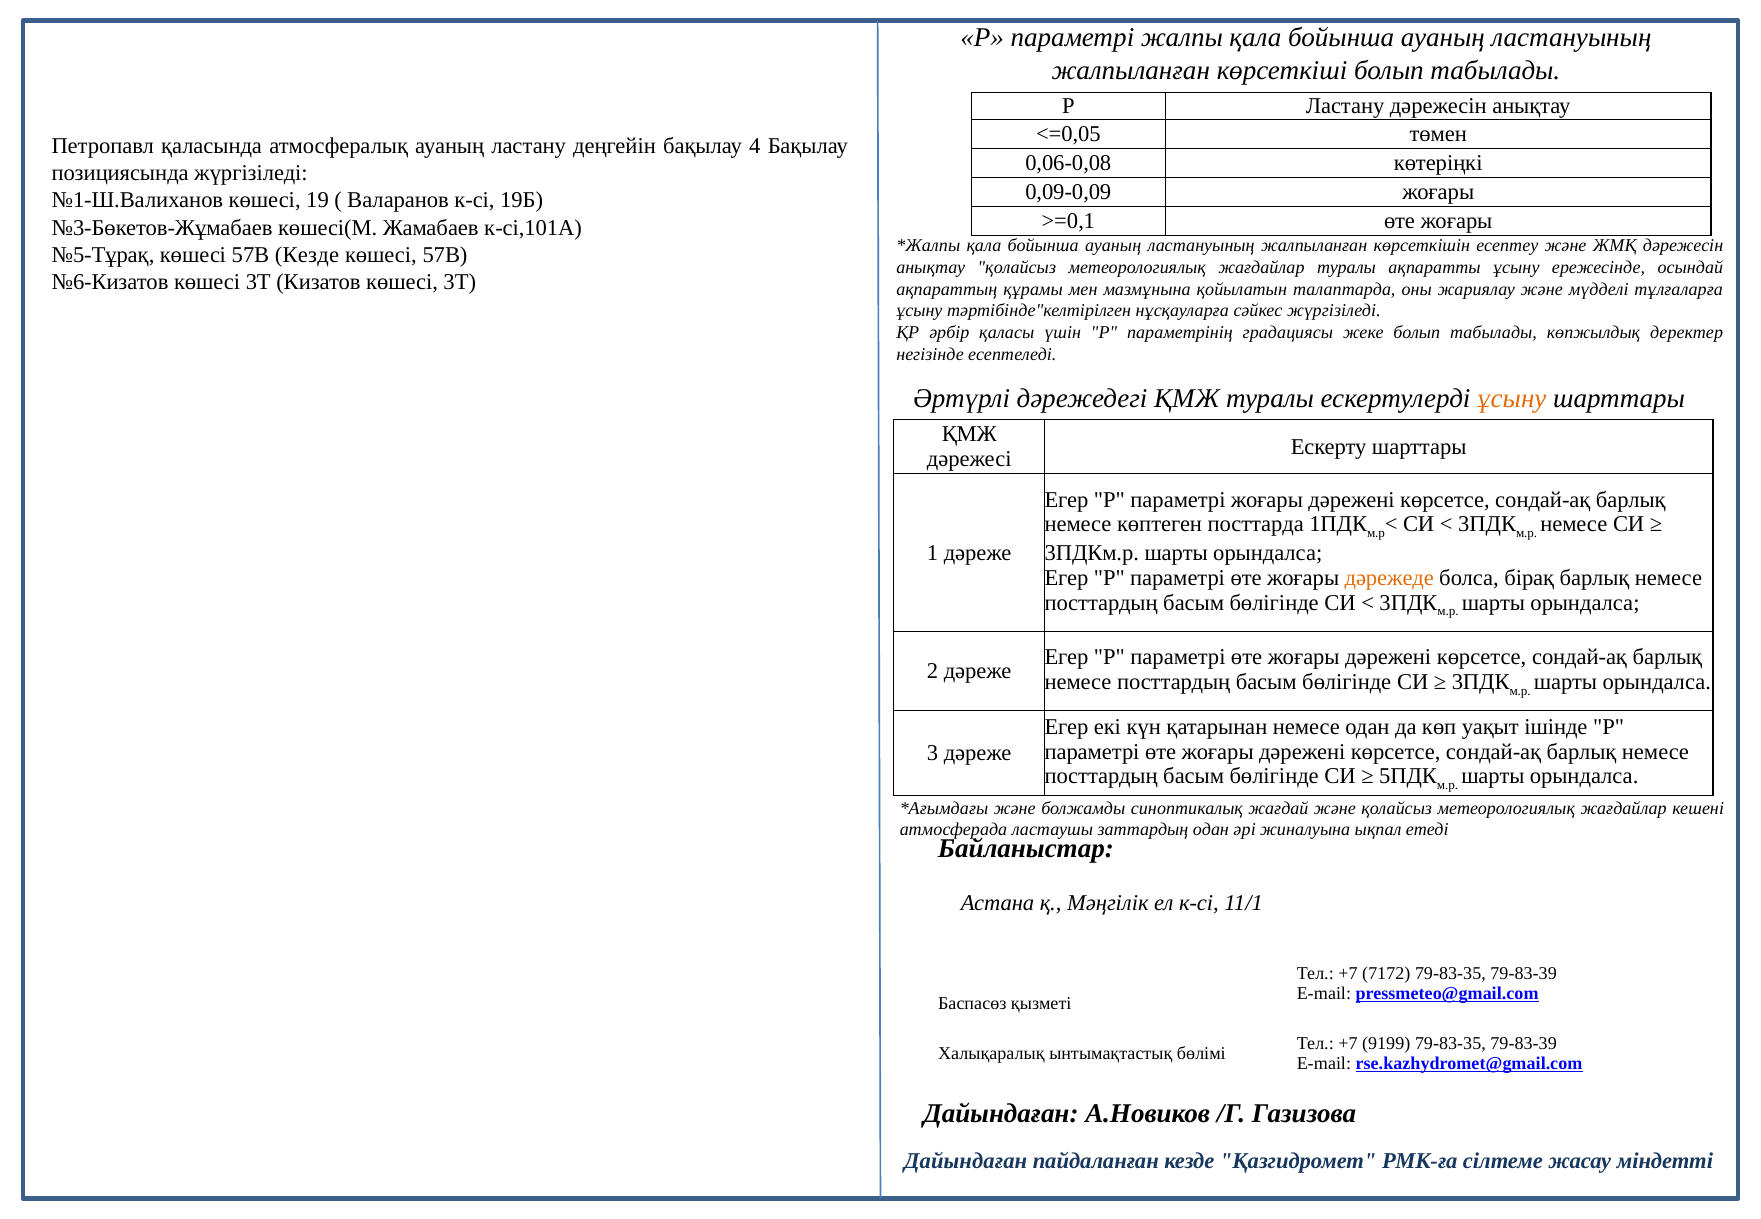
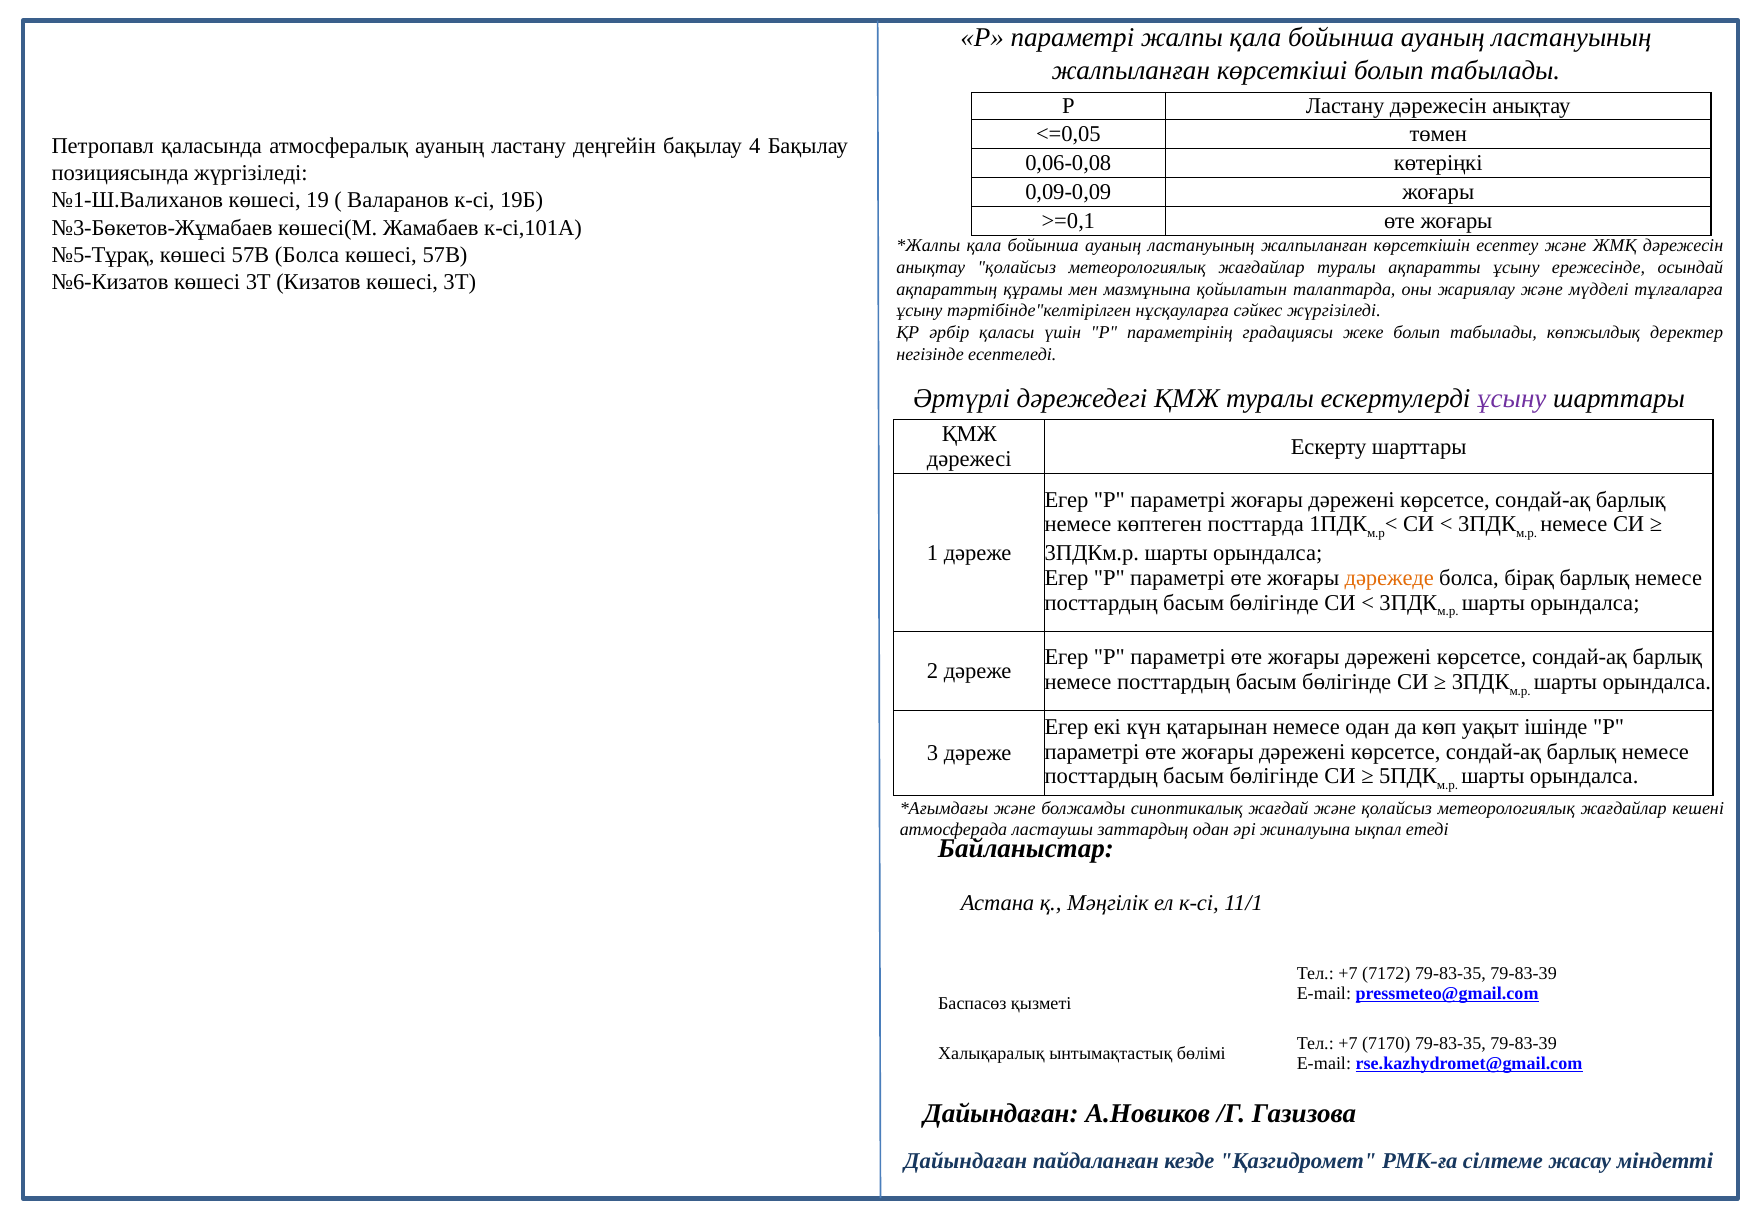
57В Кезде: Кезде -> Болса (307, 255)
ұсыну colour: orange -> purple (1512, 398)
9199: 9199 -> 7170 (1386, 1044)
